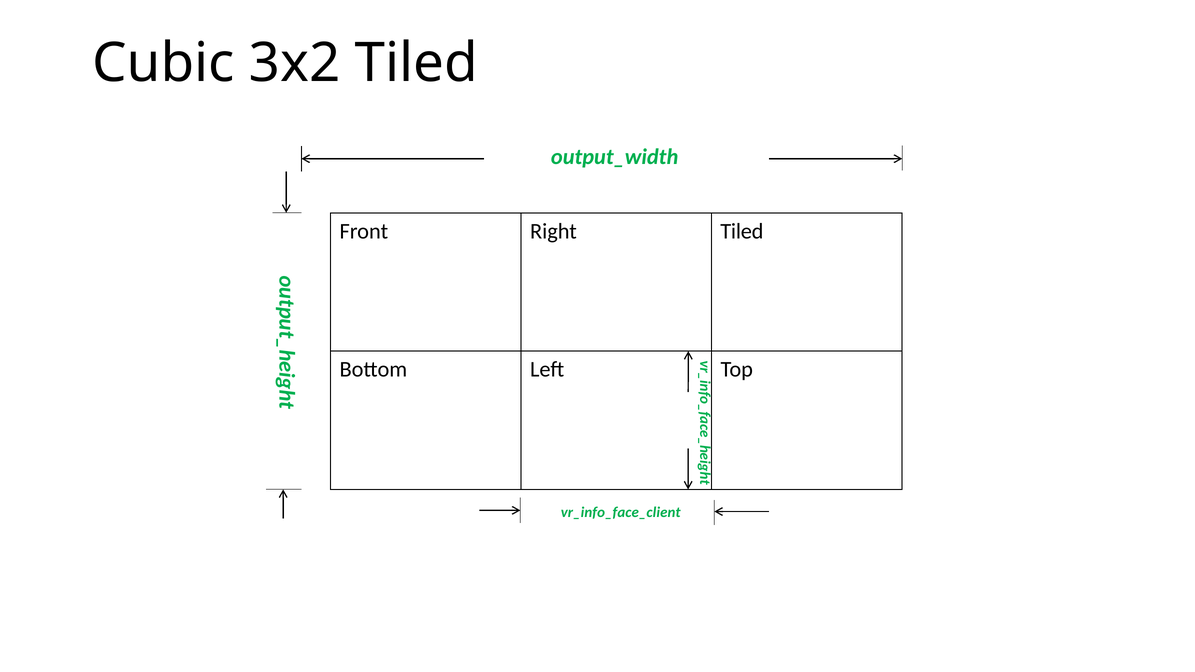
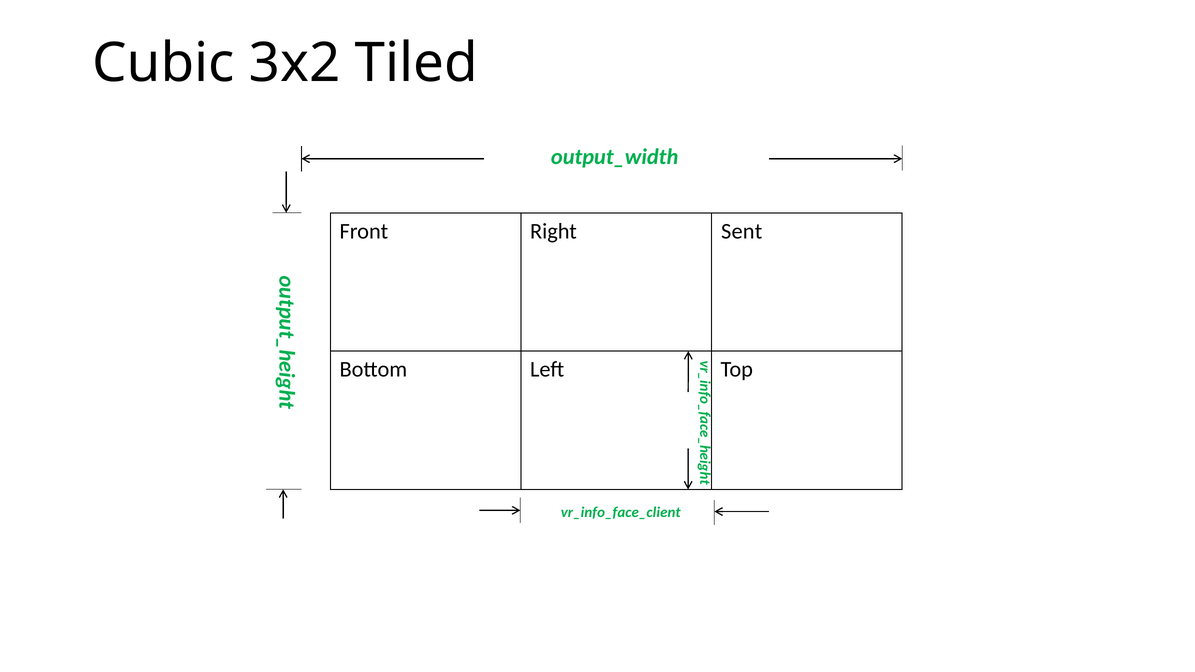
Right Tiled: Tiled -> Sent (742, 231)
